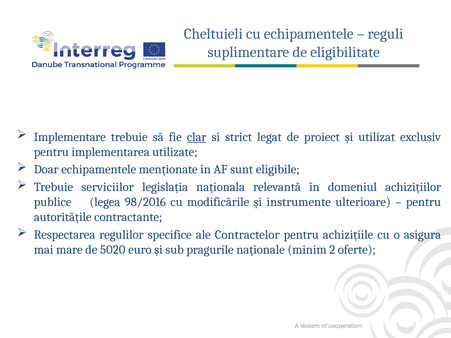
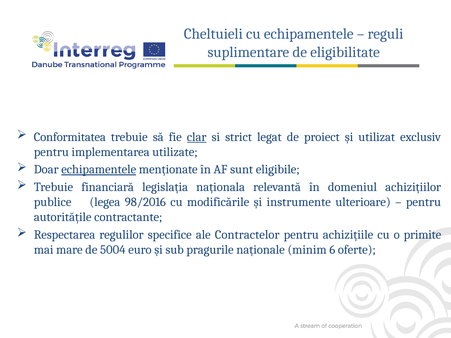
Implementare: Implementare -> Conformitatea (70, 137)
echipamentele underline: none -> present (99, 170)
serviciilor: serviciilor -> financiară (108, 187)
asigura: asigura -> primite (422, 235)
5020: 5020 -> 5004 (113, 250)
2: 2 -> 6 (332, 250)
